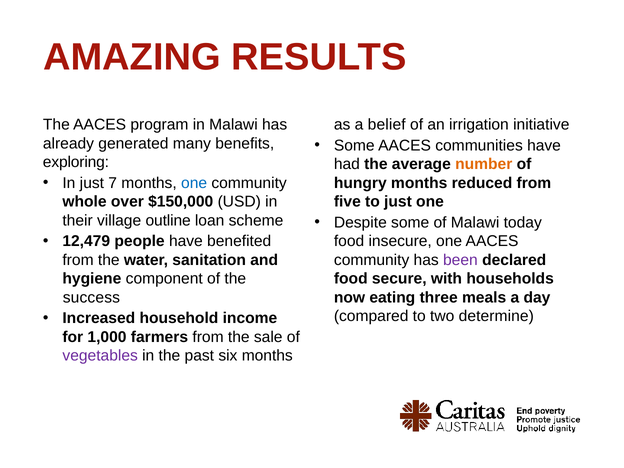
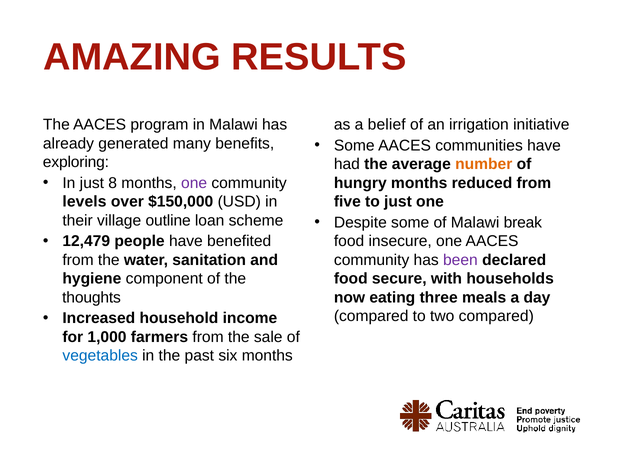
7: 7 -> 8 (113, 183)
one colour: blue -> purple (194, 183)
whole: whole -> levels (84, 202)
today: today -> break (523, 223)
success: success -> thoughts (92, 297)
two determine: determine -> compared (496, 316)
vegetables colour: purple -> blue (100, 356)
